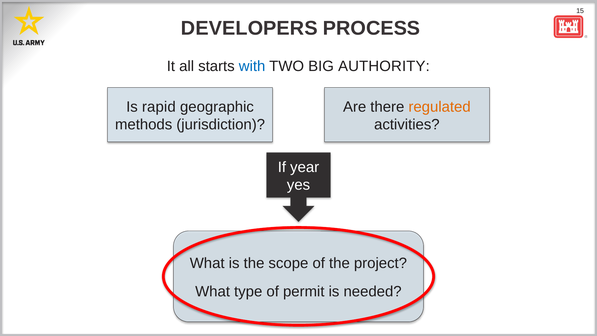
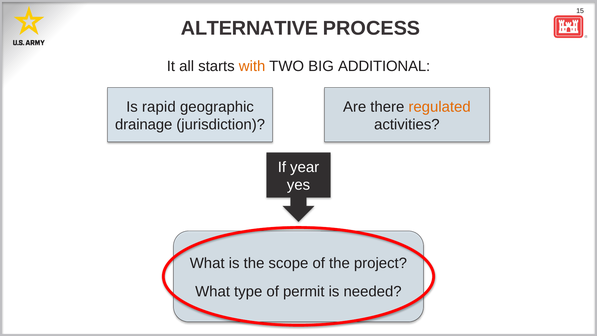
DEVELOPERS: DEVELOPERS -> ALTERNATIVE (249, 28)
with colour: blue -> orange (252, 66)
AUTHORITY: AUTHORITY -> ADDITIONAL (384, 66)
methods: methods -> drainage (144, 125)
